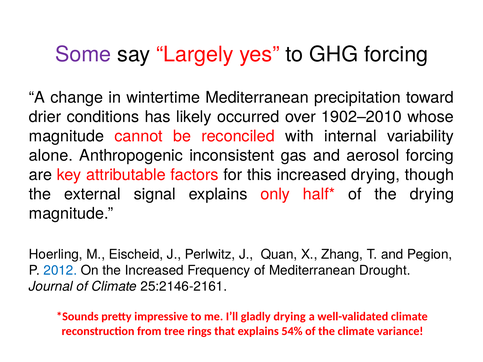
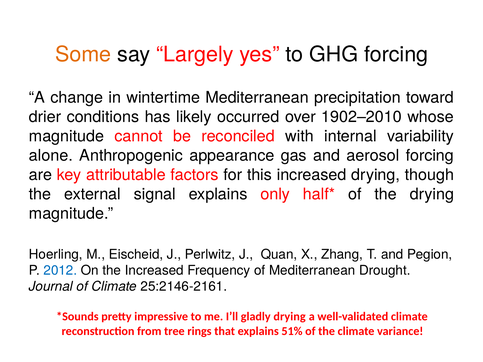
Some colour: purple -> orange (83, 54)
inconsistent: inconsistent -> appearance (232, 156)
54%: 54% -> 51% (292, 331)
